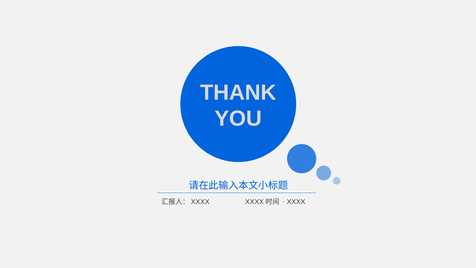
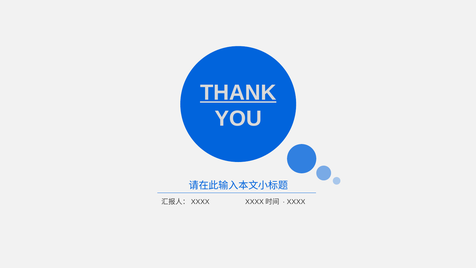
THANK underline: none -> present (238, 92)
